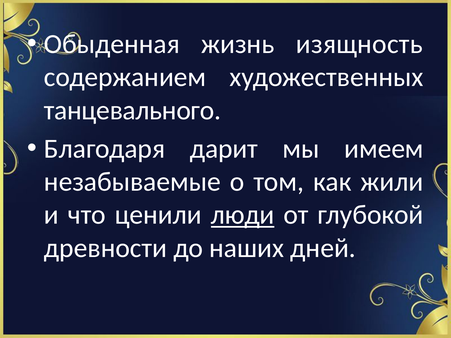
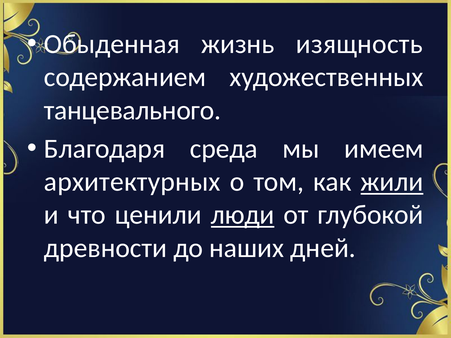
дарит: дарит -> среда (224, 149)
незабываемые: незабываемые -> архитектурных (132, 182)
жили underline: none -> present (392, 182)
